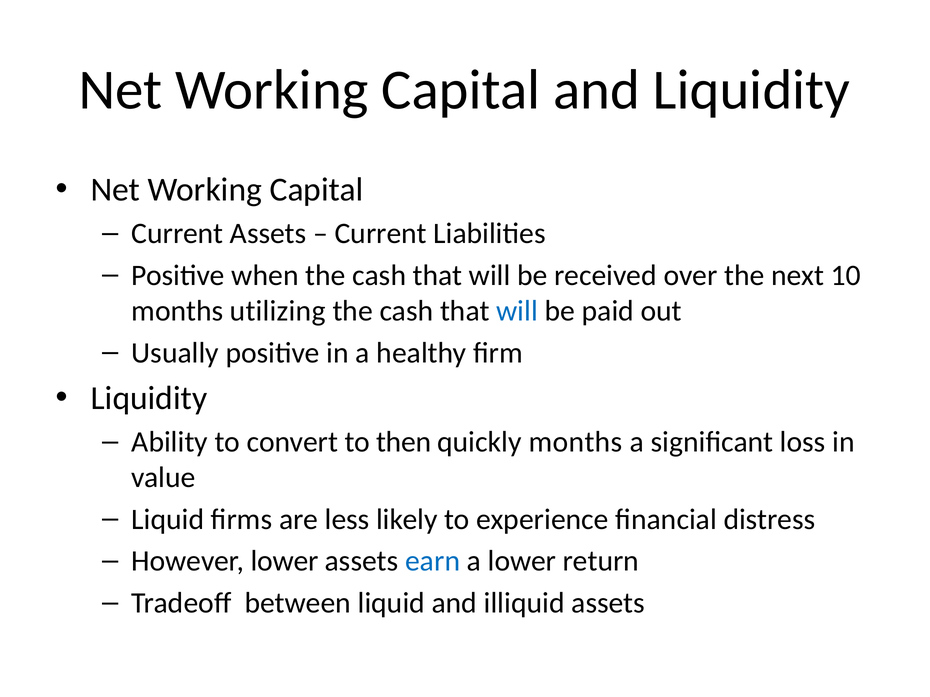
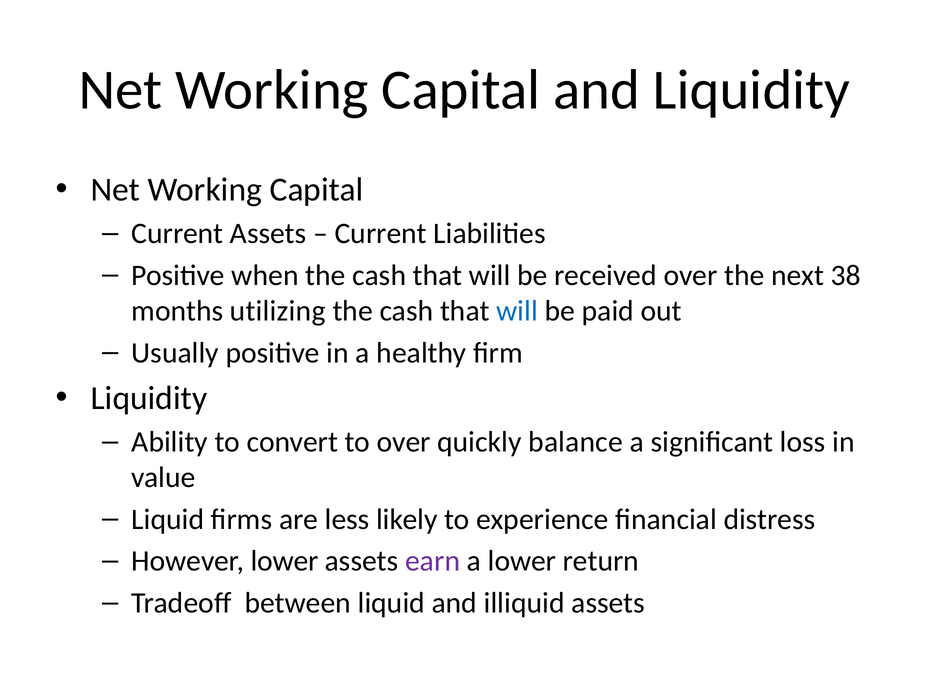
10: 10 -> 38 (846, 276)
to then: then -> over (404, 442)
quickly months: months -> balance (576, 442)
earn colour: blue -> purple (433, 562)
